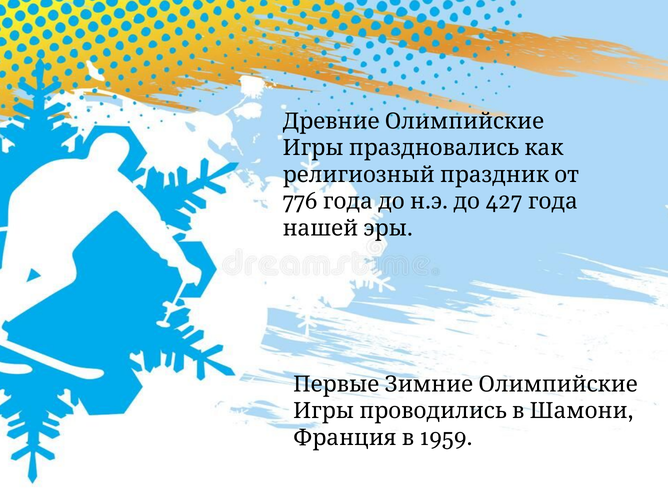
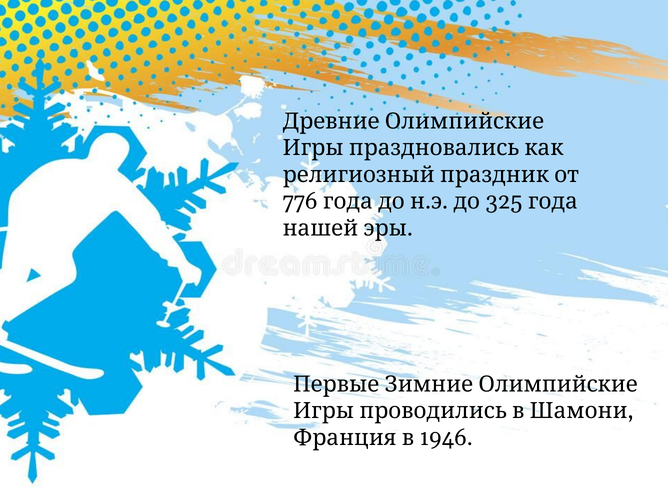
427: 427 -> 325 (504, 202)
1959: 1959 -> 1946 (446, 438)
